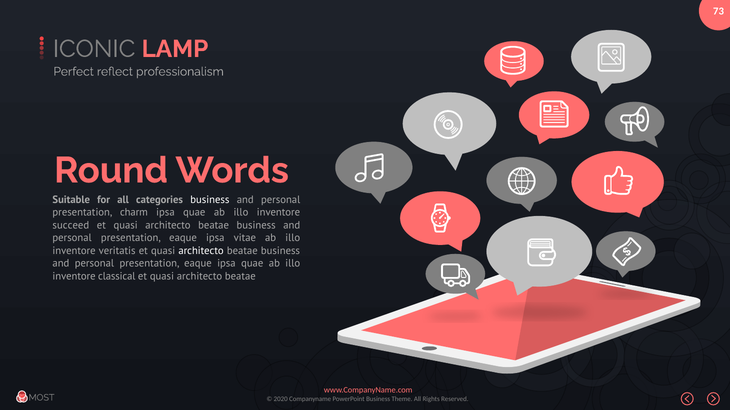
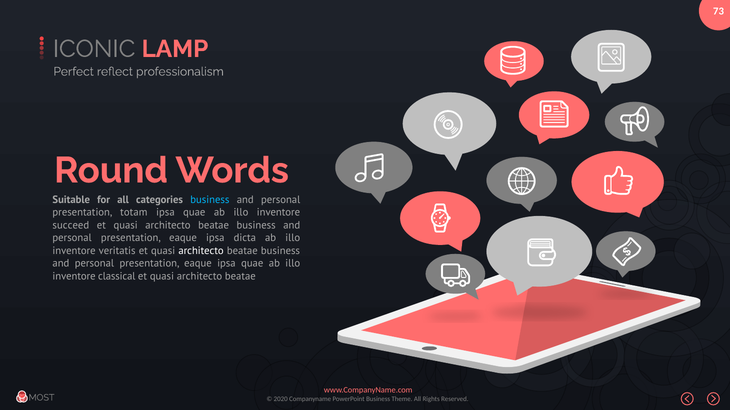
business colour: white -> light blue (210, 200)
charm: charm -> totam (134, 213)
vitae: vitae -> dicta (245, 238)
